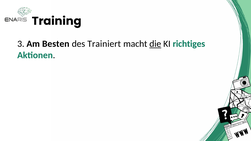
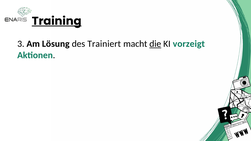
Training underline: none -> present (57, 21)
Besten: Besten -> Lösung (56, 44)
richtiges: richtiges -> vorzeigt (189, 44)
